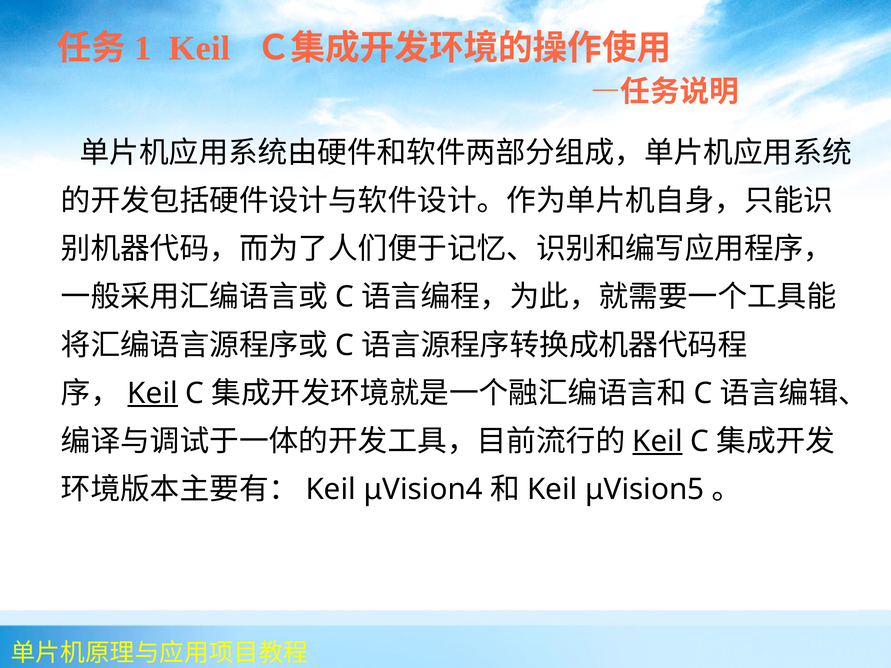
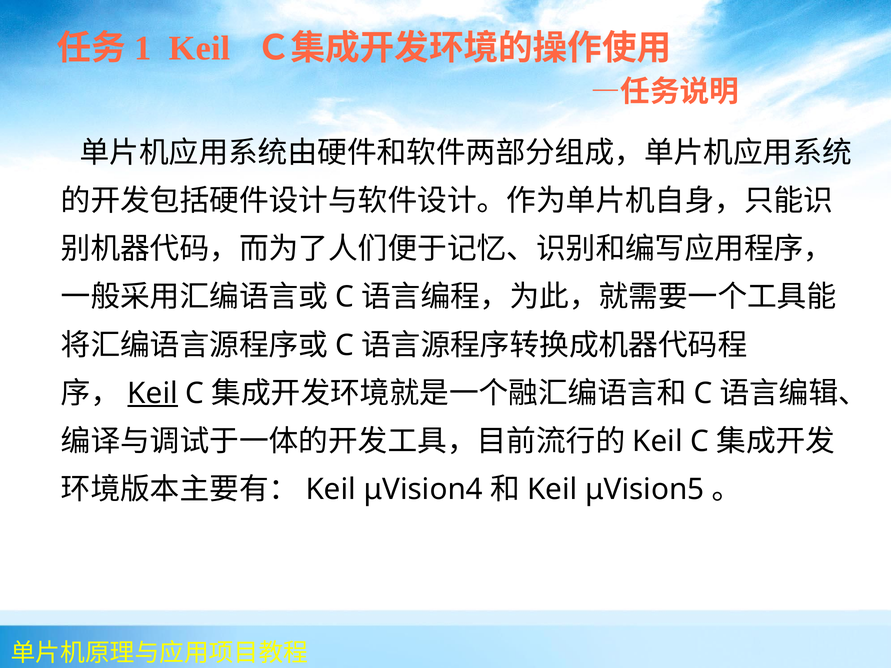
Keil underline: present -> none (658, 442)
